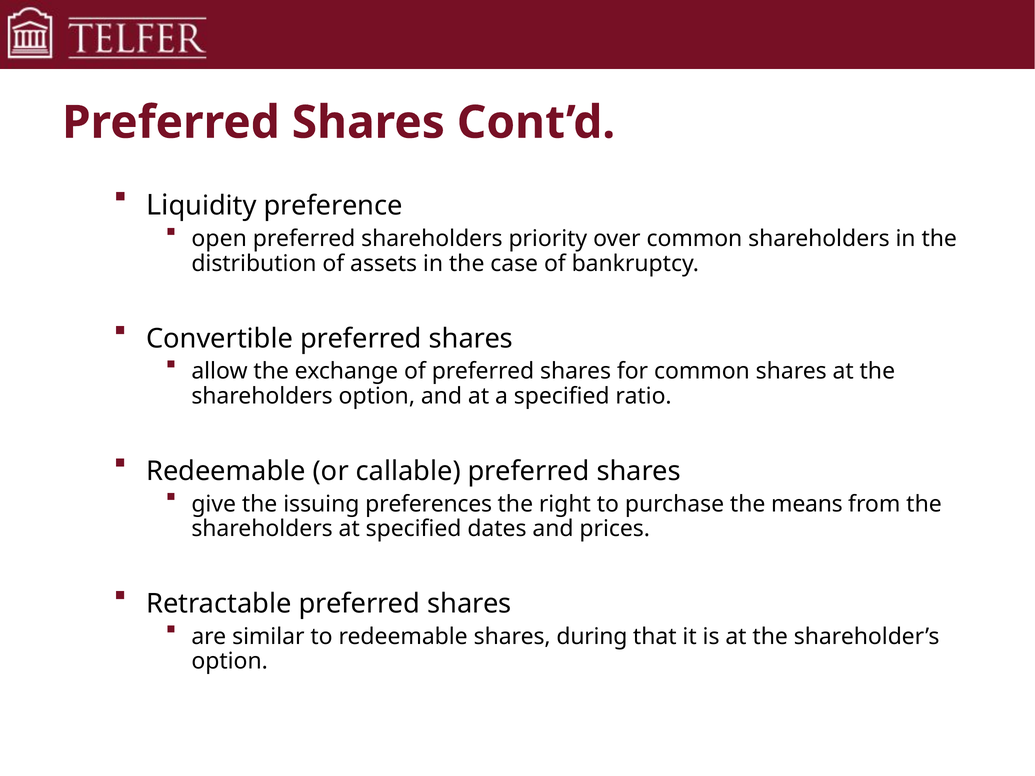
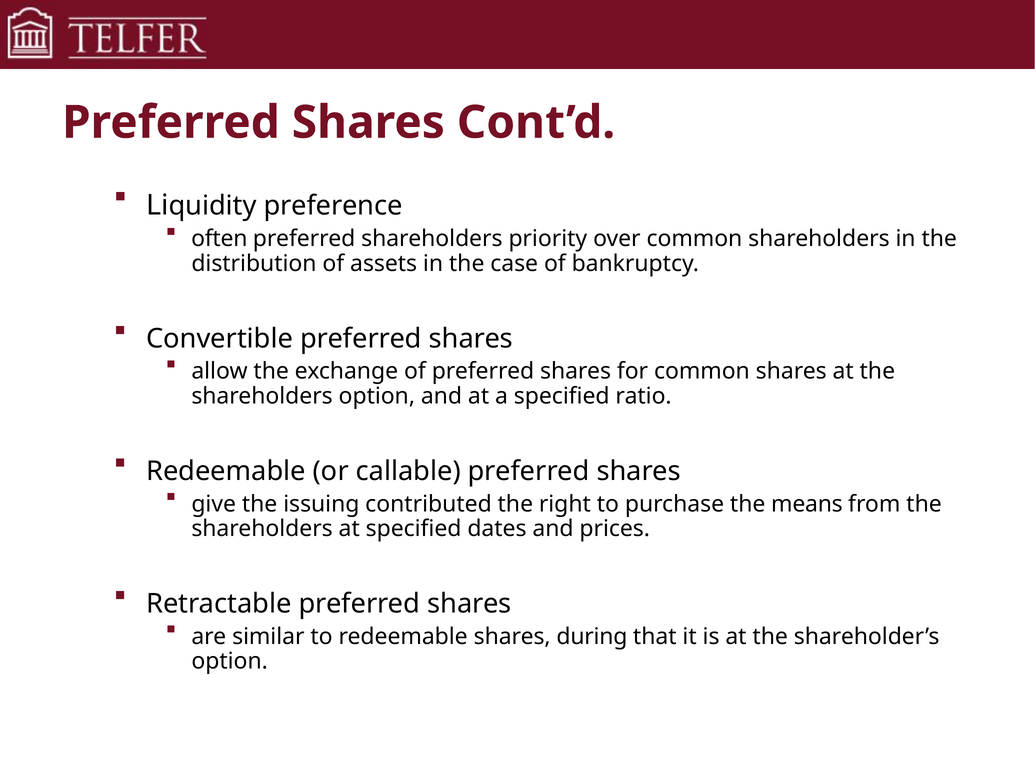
open: open -> often (219, 239)
preferences: preferences -> contributed (429, 504)
